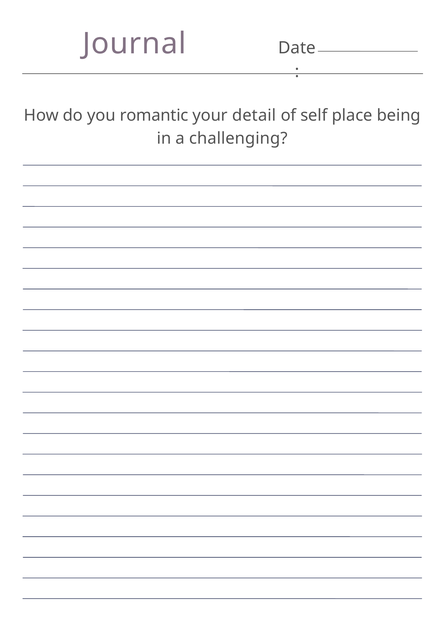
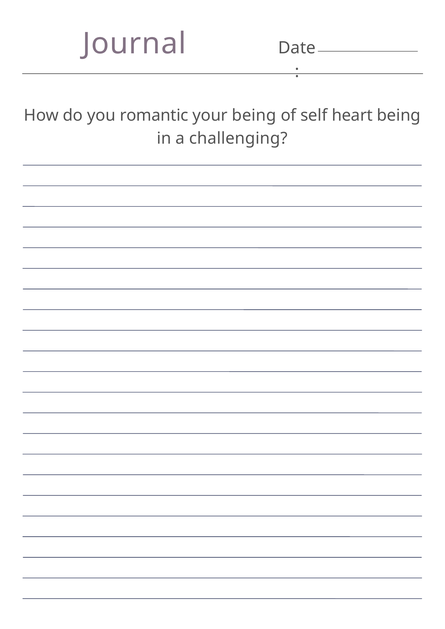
your detail: detail -> being (254, 115)
place: place -> heart (352, 115)
